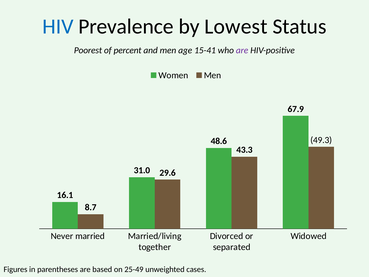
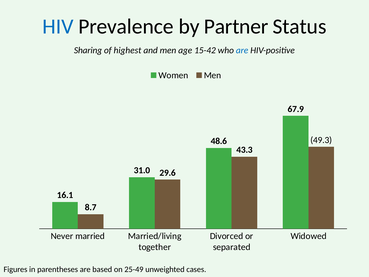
Lowest: Lowest -> Partner (236, 27)
Poorest: Poorest -> Sharing (88, 50)
percent: percent -> highest (128, 50)
15-41: 15-41 -> 15-42 (205, 50)
are colour: purple -> blue (242, 50)
